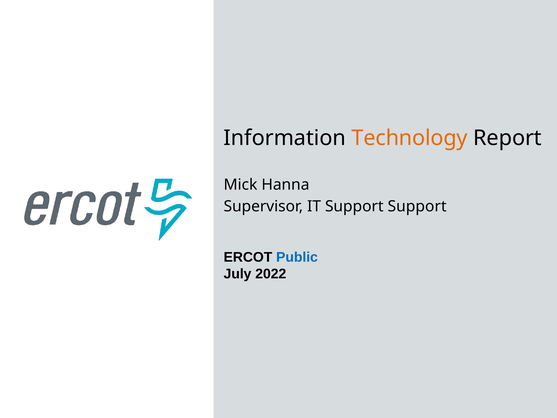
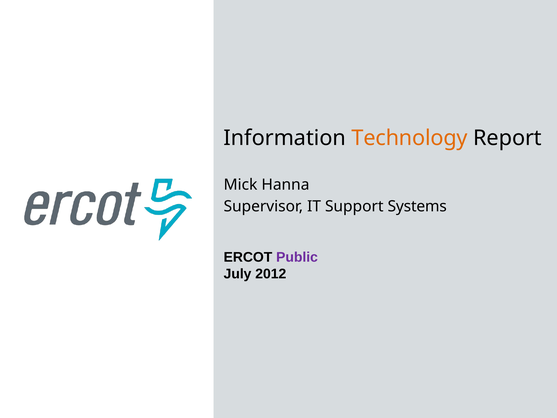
Support Support: Support -> Systems (417, 206)
Public colour: blue -> purple (297, 257)
2022: 2022 -> 2012 (271, 274)
